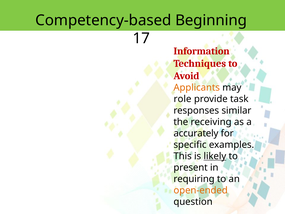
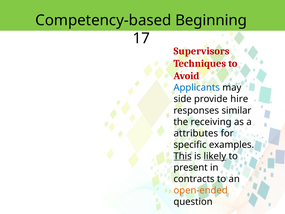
Information: Information -> Supervisors (201, 51)
Applicants colour: orange -> blue (197, 88)
role: role -> side (183, 99)
task: task -> hire (239, 99)
accurately: accurately -> attributes (196, 133)
This underline: none -> present (183, 156)
requiring: requiring -> contracts (194, 179)
